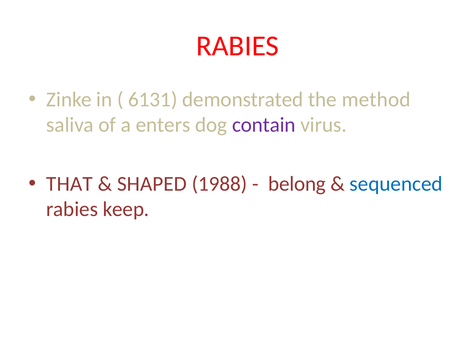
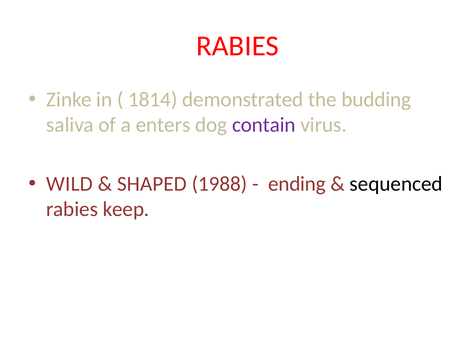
6131: 6131 -> 1814 (153, 100)
method: method -> budding (376, 100)
THAT: THAT -> WILD (70, 184)
belong: belong -> ending (297, 184)
sequenced colour: blue -> black (396, 184)
